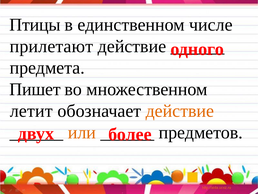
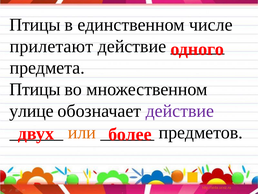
Пишет: Пишет -> Птицы (35, 89)
летит: летит -> улице (31, 111)
действие colour: orange -> purple (180, 111)
